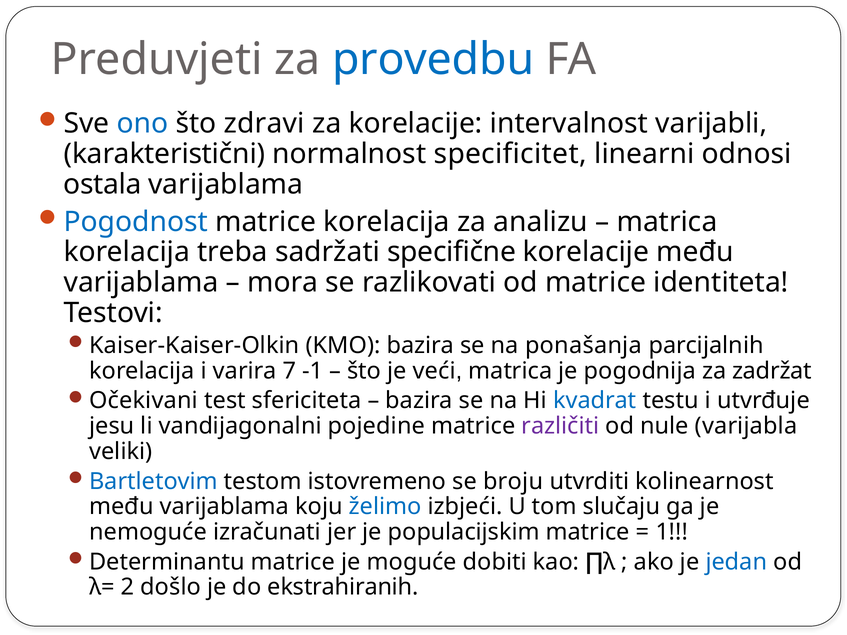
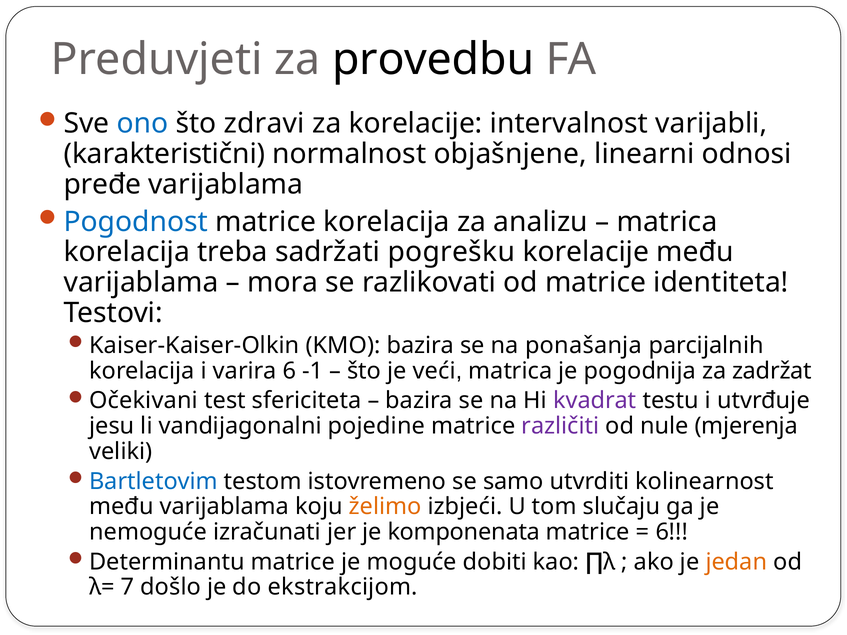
provedbu colour: blue -> black (433, 59)
specificitet: specificitet -> objašnjene (510, 154)
ostala: ostala -> pređe (102, 185)
specifične: specifične -> pogrešku (451, 252)
varira 7: 7 -> 6 (289, 371)
kvadrat colour: blue -> purple (595, 401)
varijabla: varijabla -> mjerenja (746, 426)
broju: broju -> samo (513, 481)
želimo colour: blue -> orange (385, 507)
populacijskim: populacijskim -> komponenata (464, 532)
1: 1 -> 6 (672, 532)
jedan colour: blue -> orange (736, 562)
2: 2 -> 7 (128, 587)
ekstrahiranih: ekstrahiranih -> ekstrakcijom (343, 587)
